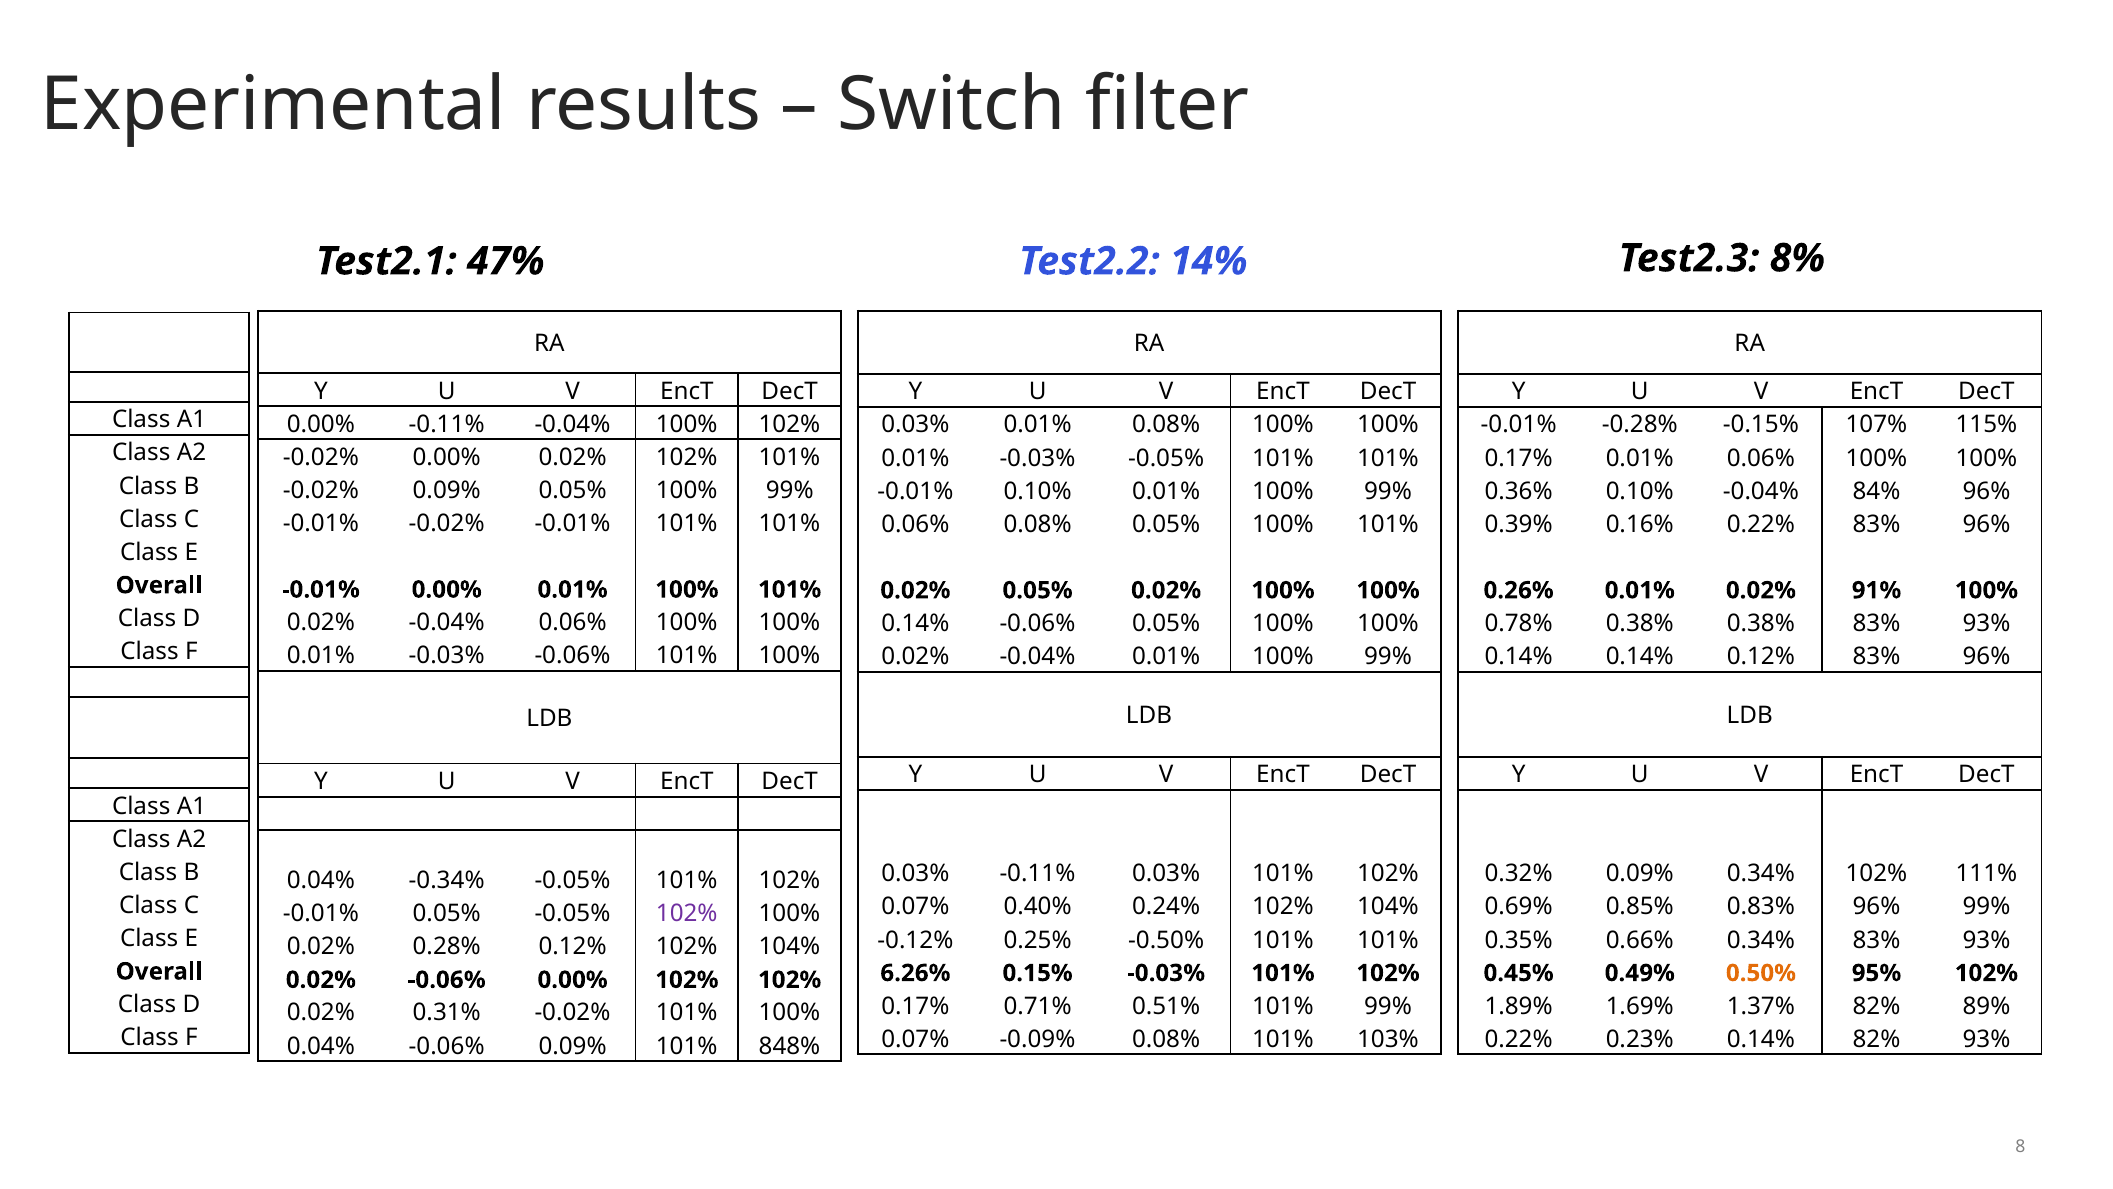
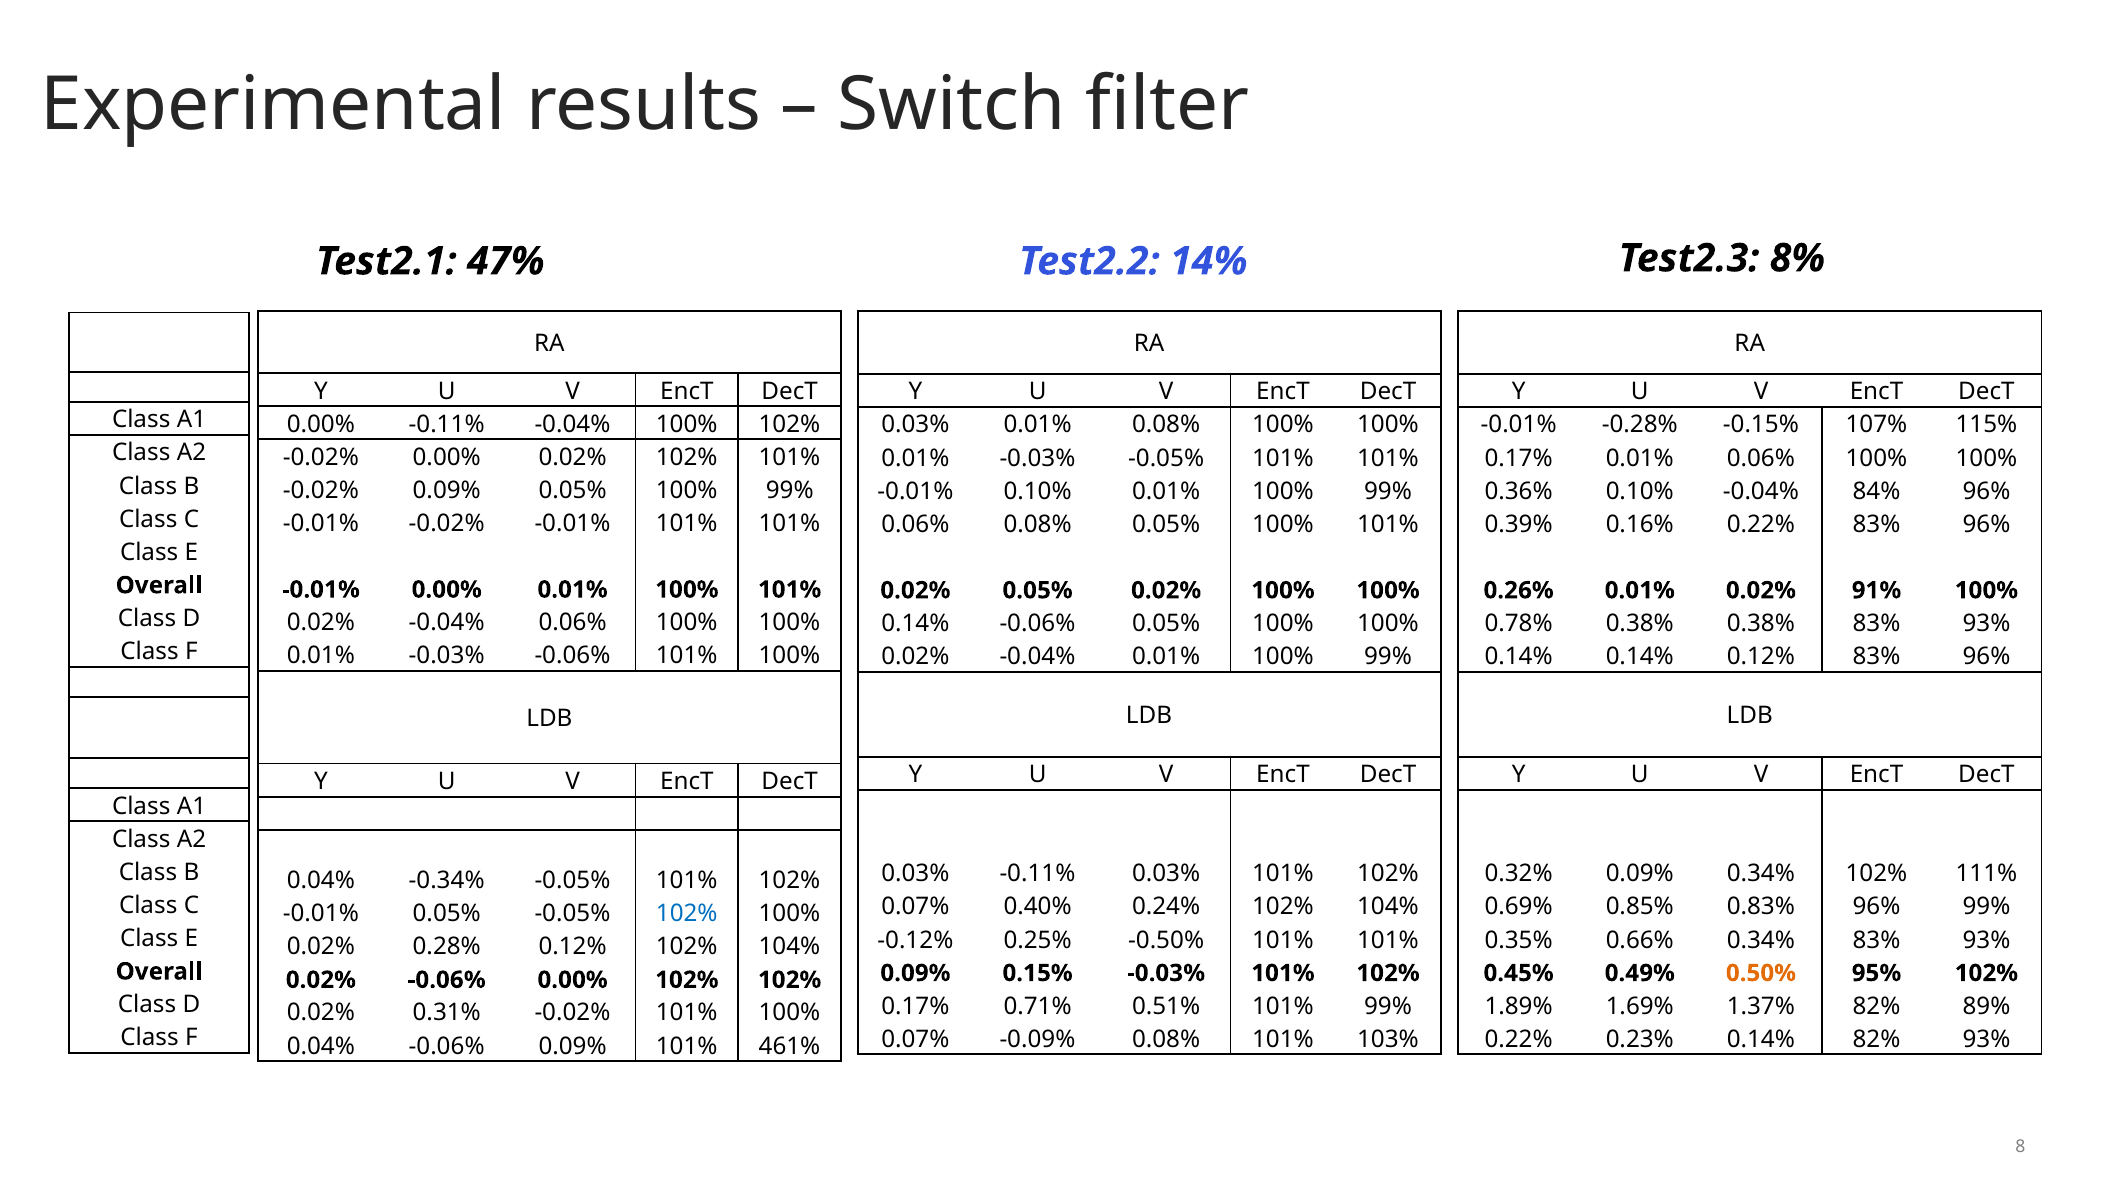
102% colour: purple -> blue (687, 913)
6.26%: 6.26% -> 0.09% (915, 973)
848%: 848% -> 461% (790, 1046)
